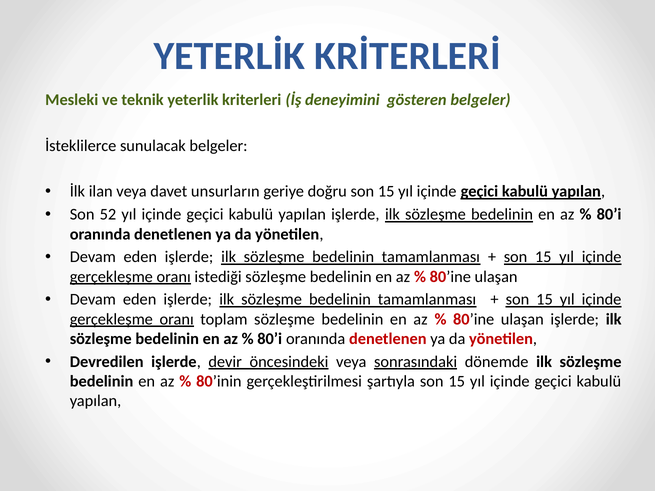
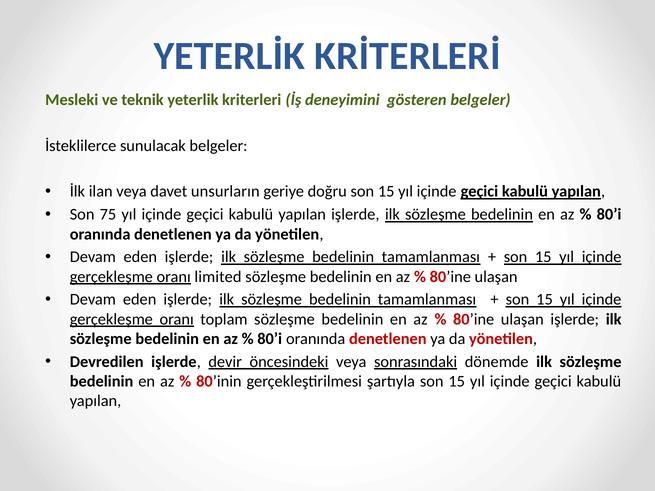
52: 52 -> 75 (108, 215)
istediği: istediği -> limited (218, 277)
